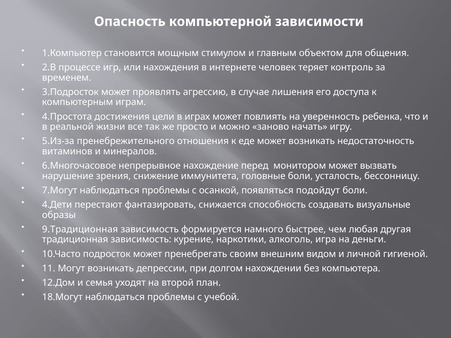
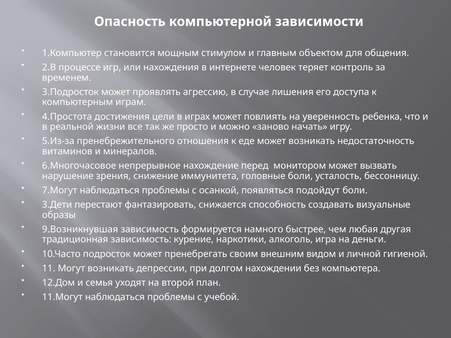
4.Дети: 4.Дети -> 3.Дети (57, 205)
9.Традиционная: 9.Традиционная -> 9.Возникнувшая (80, 230)
18.Могут: 18.Могут -> 11.Могут (62, 297)
